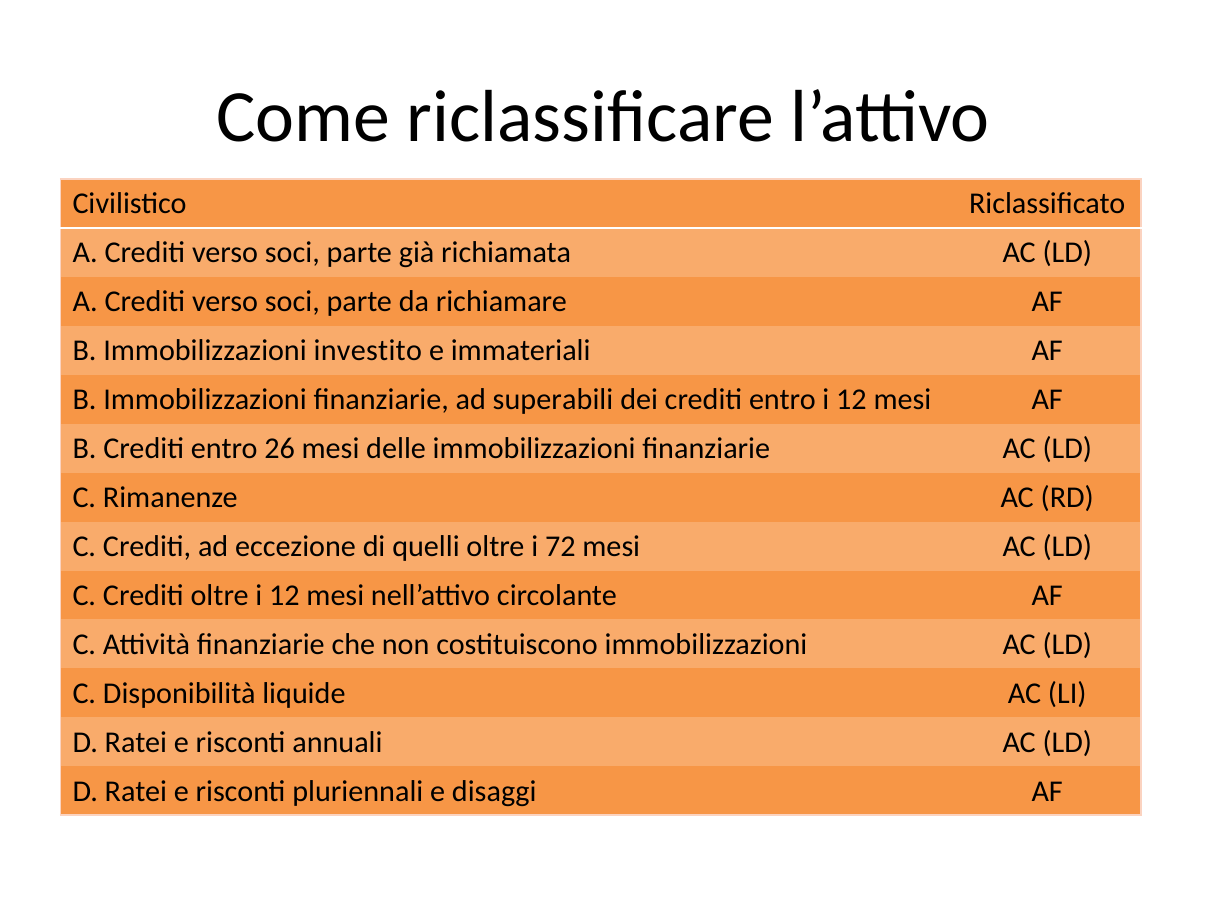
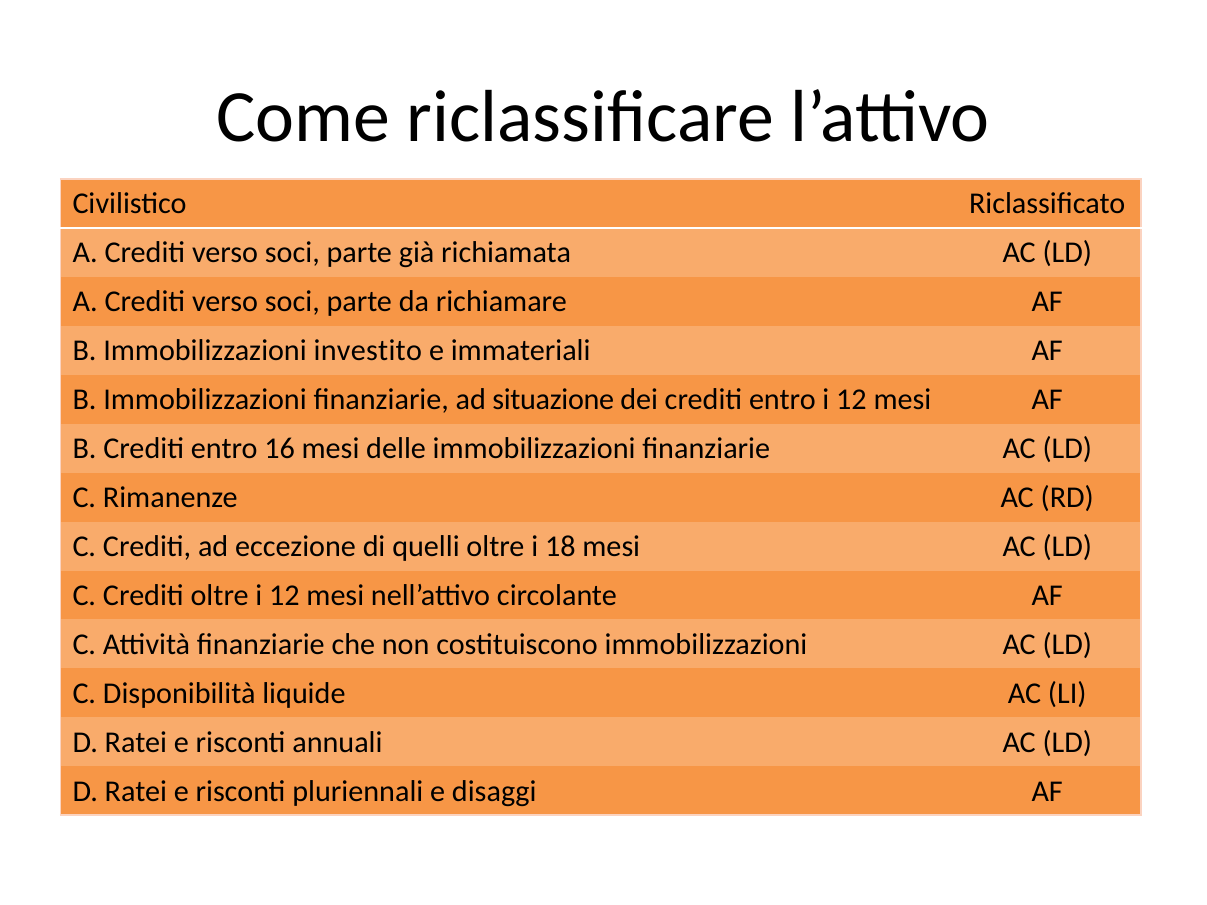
superabili: superabili -> situazione (553, 400)
26: 26 -> 16 (280, 449)
72: 72 -> 18 (560, 547)
